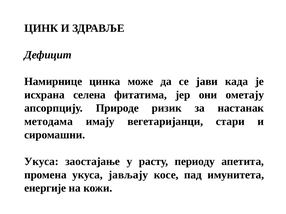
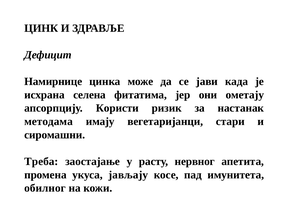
Природе: Природе -> Користи (117, 108)
Укуса: Укуса -> Треба (41, 162)
периоду: периоду -> нервног (195, 162)
енергије: енергије -> обилног (45, 189)
